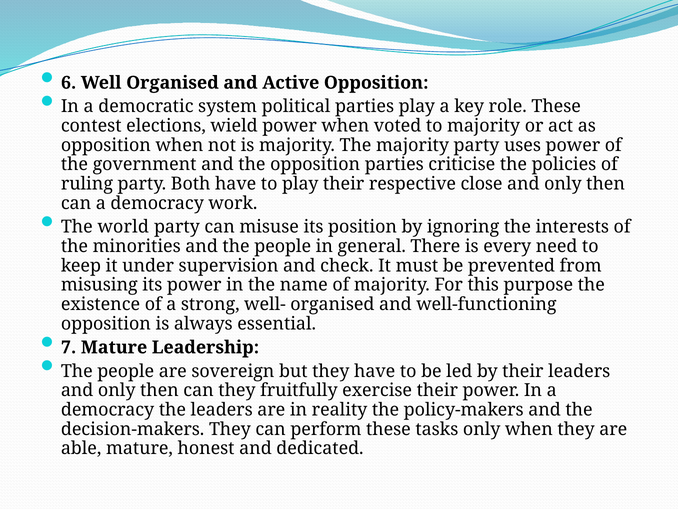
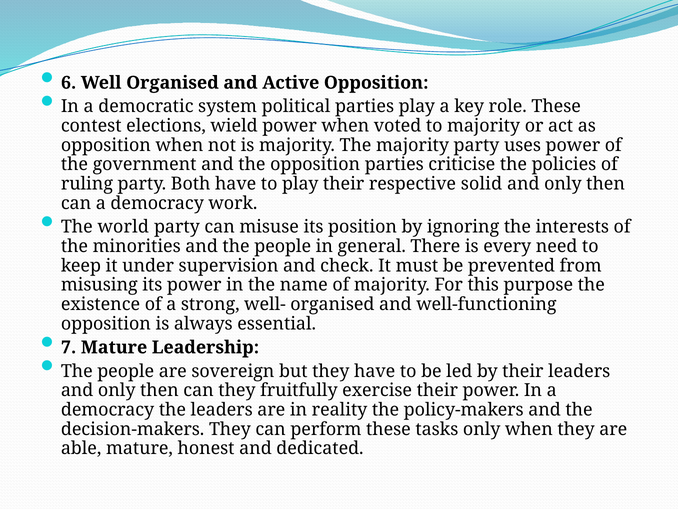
close: close -> solid (481, 184)
